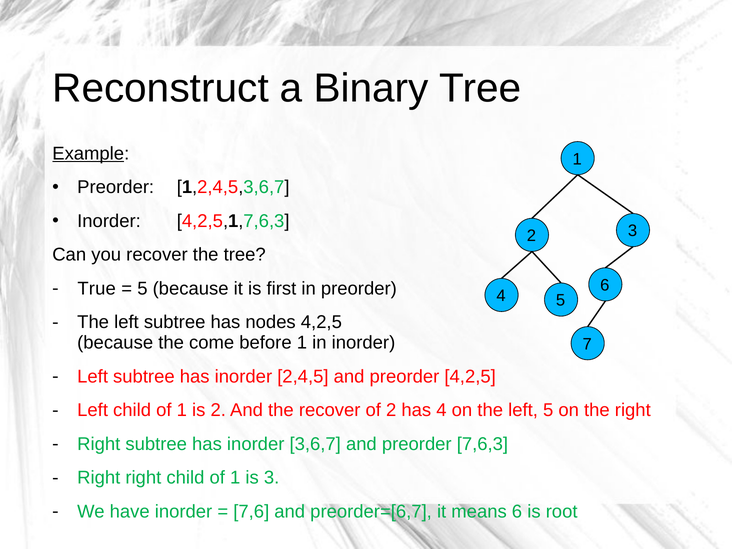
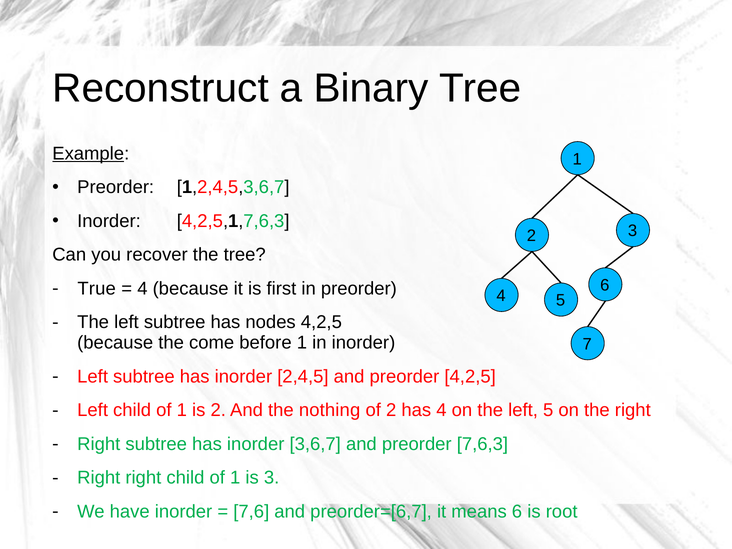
5: 5 -> 4 (142, 288)
the recover: recover -> nothing (330, 410)
